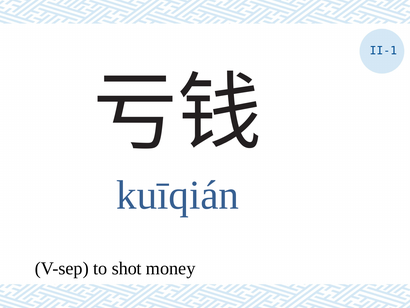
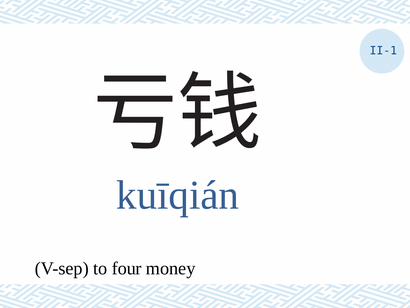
shot: shot -> four (127, 268)
